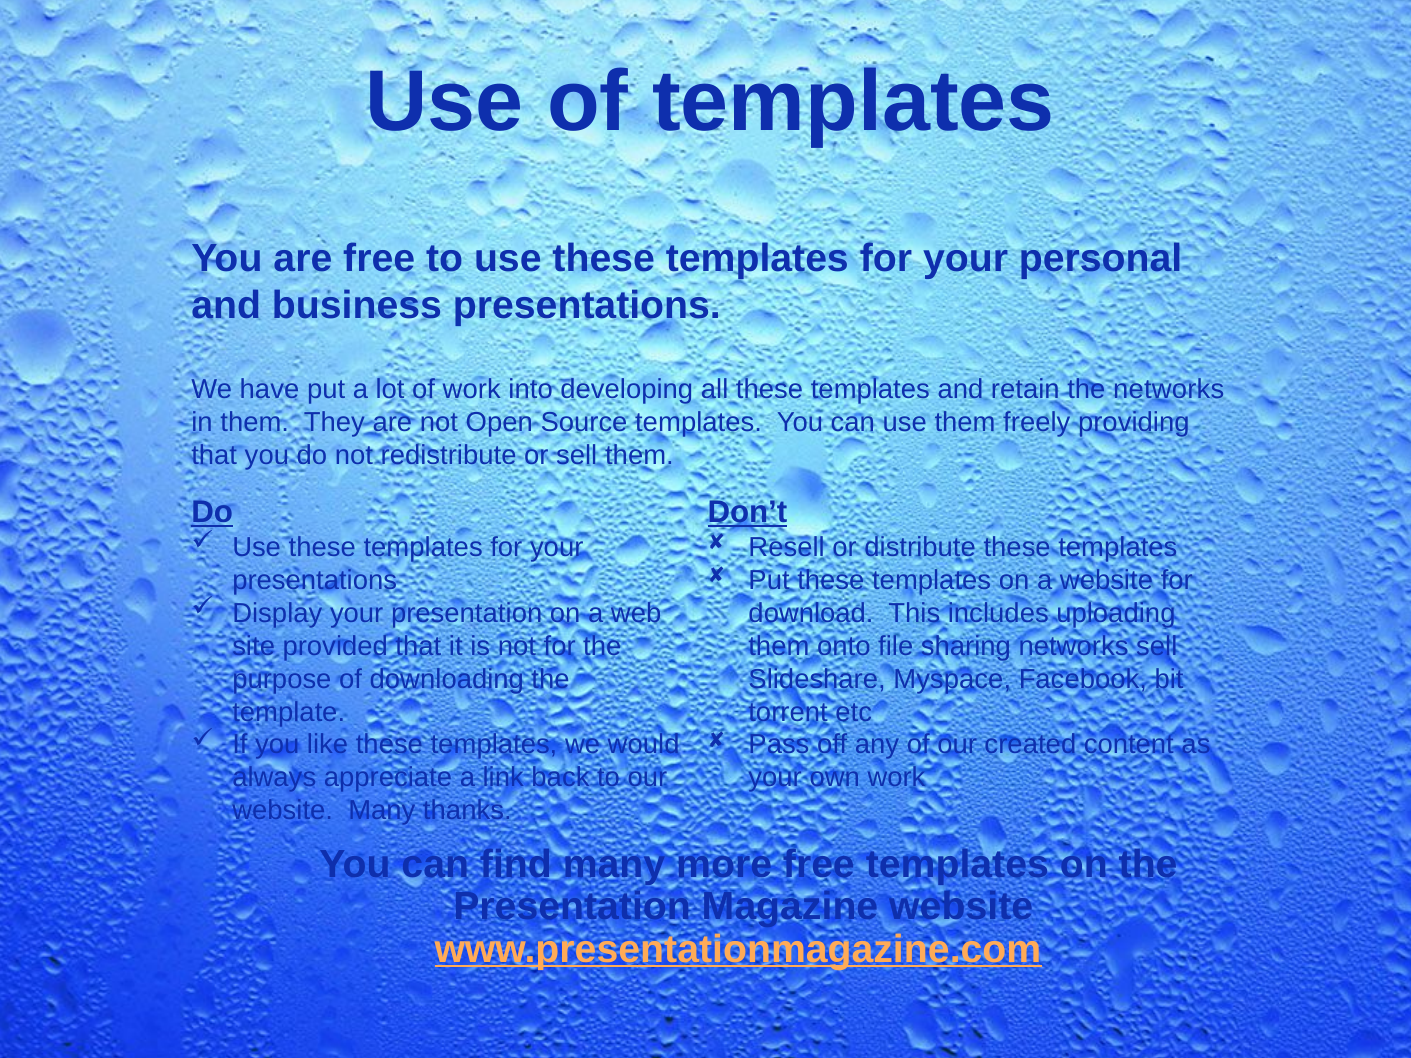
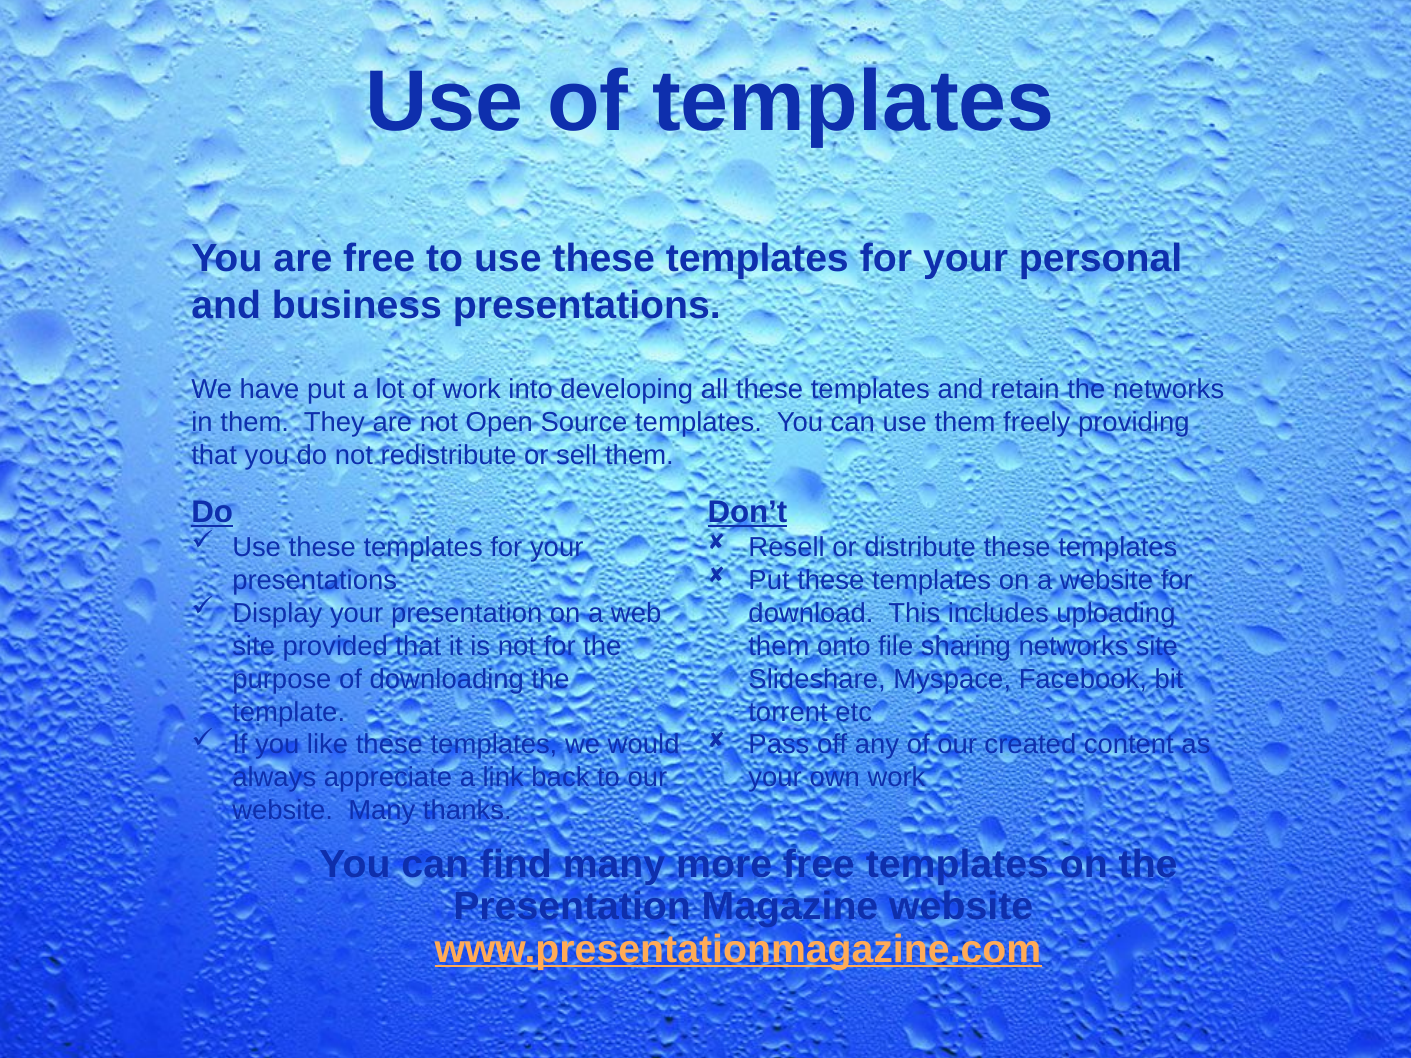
networks sell: sell -> site (1157, 646)
